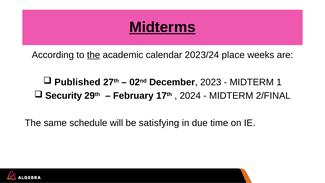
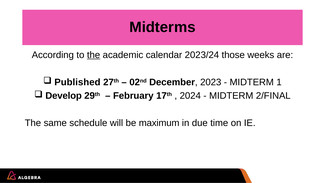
Midterms underline: present -> none (162, 27)
place: place -> those (233, 55)
Security: Security -> Develop (64, 96)
satisfying: satisfying -> maximum (159, 123)
